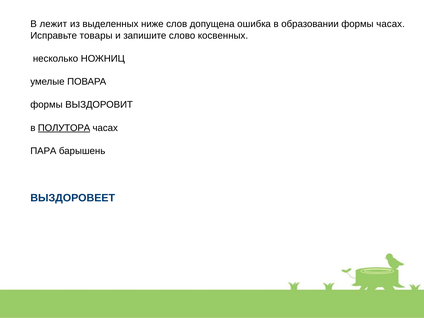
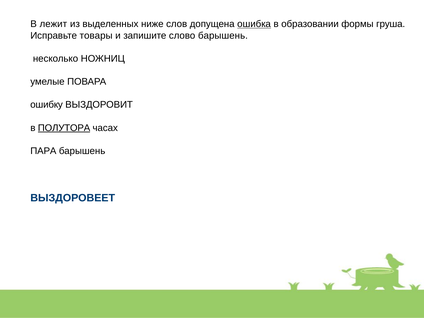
ошибка underline: none -> present (254, 24)
формы часах: часах -> груша (391, 24)
слово косвенных: косвенных -> барышень (223, 36)
формы: формы -> ошибку (47, 105)
